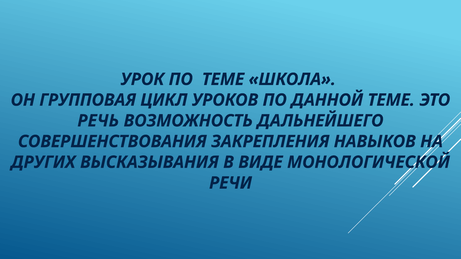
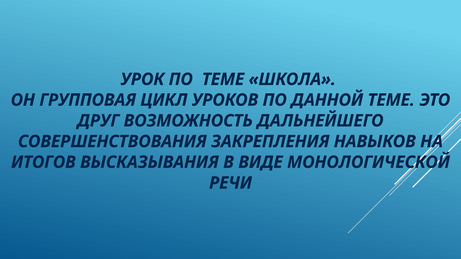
РЕЧЬ: РЕЧЬ -> ДРУГ (98, 121)
ДРУГИХ: ДРУГИХ -> ИТОГОВ (43, 162)
